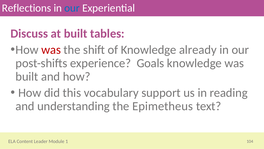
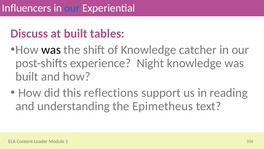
Reflections: Reflections -> Influencers (27, 8)
was colour: red -> black (51, 50)
already: already -> catcher (198, 50)
Goals: Goals -> Night (150, 63)
vocabulary: vocabulary -> reflections (111, 92)
